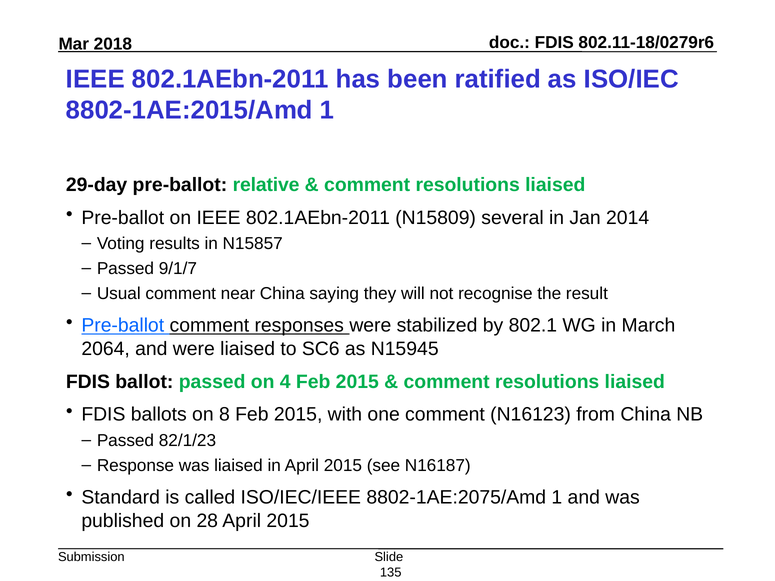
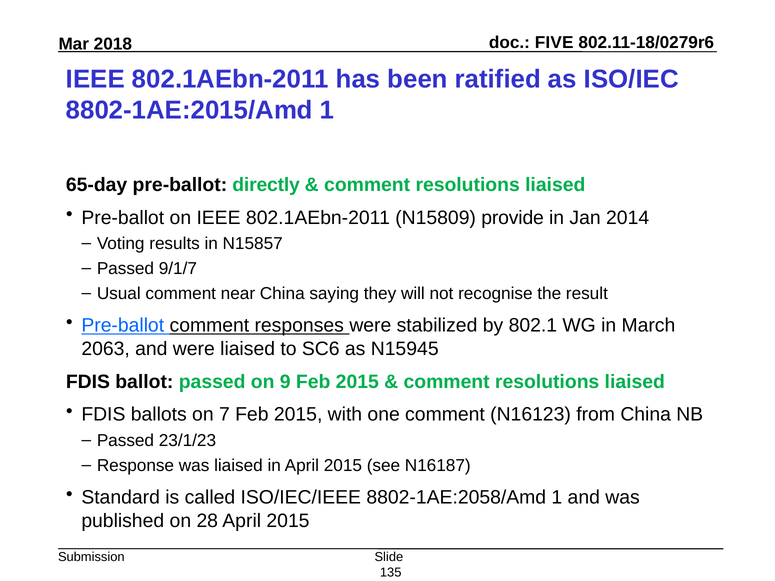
FDIS: FDIS -> FIVE (554, 43)
29-day: 29-day -> 65-day (97, 185)
relative: relative -> directly (266, 185)
several: several -> provide (513, 218)
2064: 2064 -> 2063 (106, 349)
4: 4 -> 9 (285, 382)
8: 8 -> 7 (224, 415)
82/1/23: 82/1/23 -> 23/1/23 (187, 441)
8802-1AE:2075/Amd: 8802-1AE:2075/Amd -> 8802-1AE:2058/Amd (456, 498)
